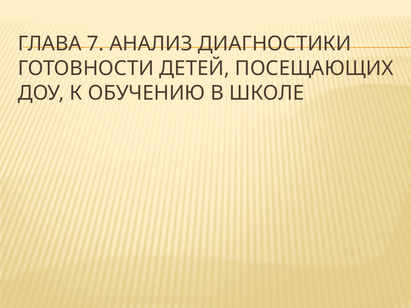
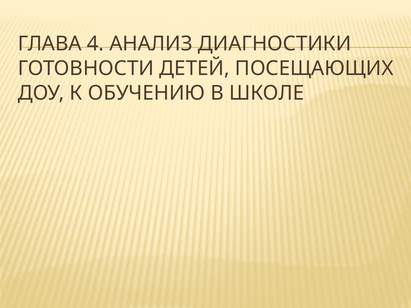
7: 7 -> 4 (96, 44)
